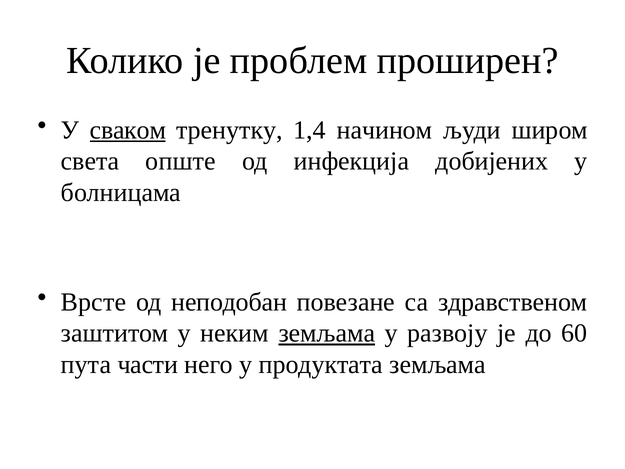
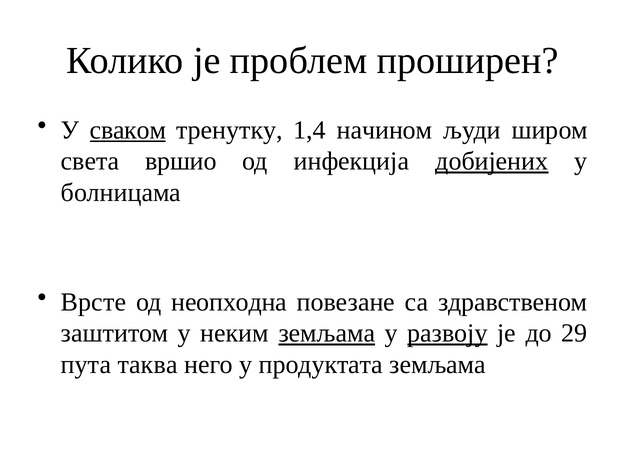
опште: опште -> вршио (181, 161)
добијених underline: none -> present (492, 161)
неподобан: неподобан -> неопходна (229, 302)
развоју underline: none -> present (448, 333)
60: 60 -> 29 (574, 333)
части: части -> таква (148, 364)
